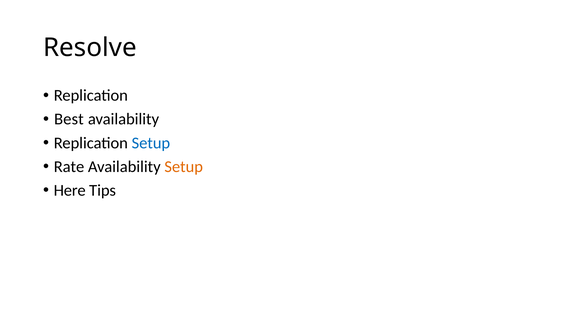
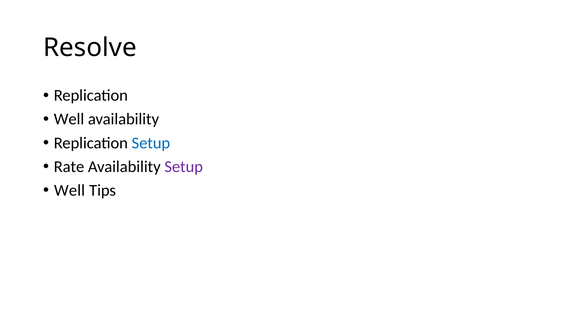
Best: Best -> Well (69, 119)
Setup colour: orange -> purple (184, 167)
Here: Here -> Well (70, 190)
